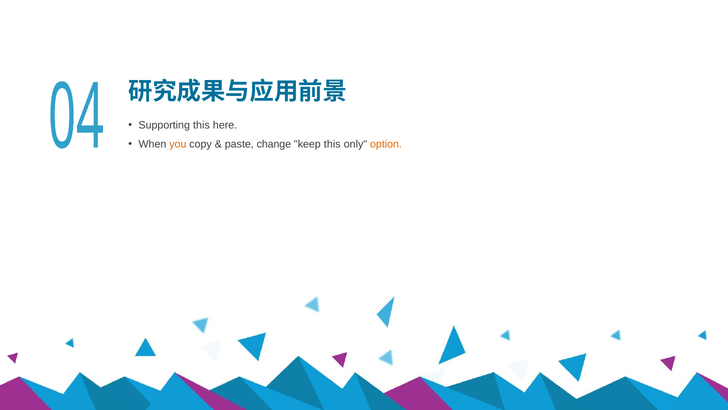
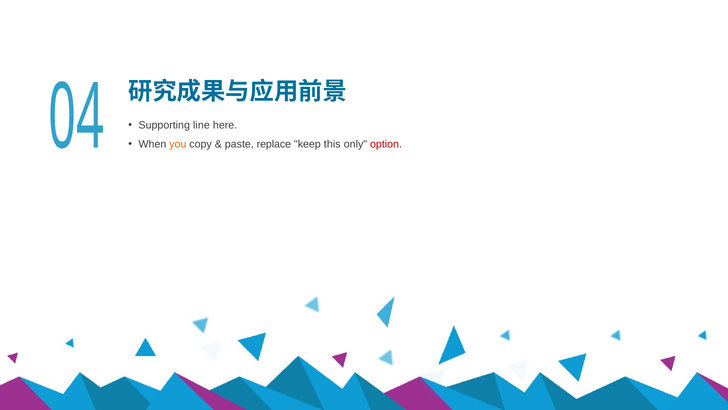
Supporting this: this -> line (201, 125)
change: change -> replace (274, 144)
option colour: orange -> red (386, 144)
